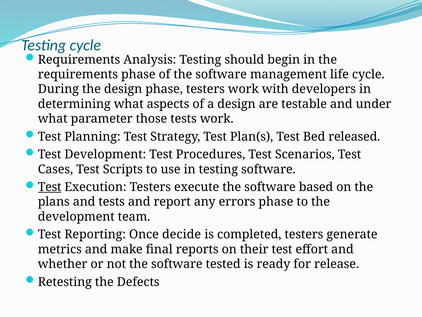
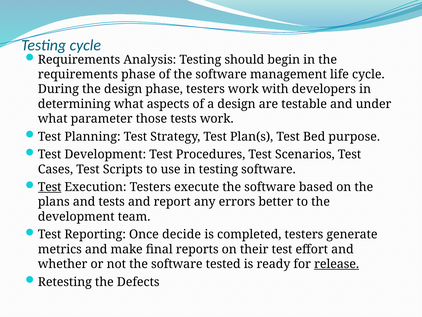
released: released -> purpose (354, 136)
errors phase: phase -> better (276, 202)
release underline: none -> present (337, 264)
